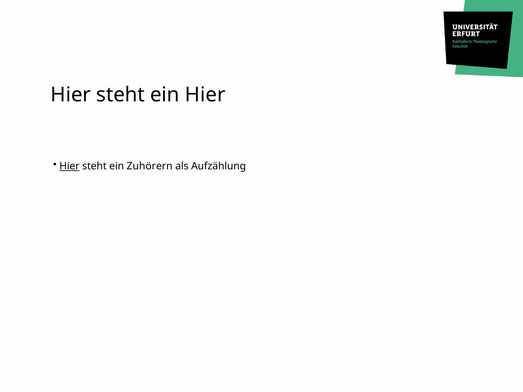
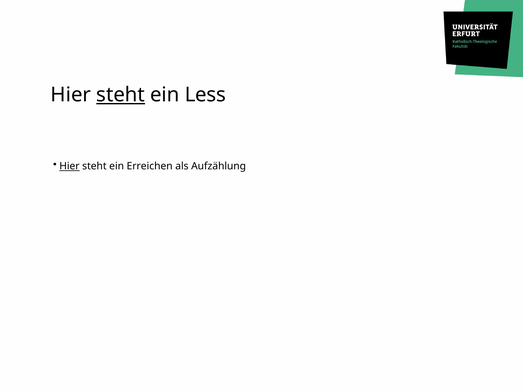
steht underline: none -> present (121, 95)
ein Hier: Hier -> Less (205, 95)
Zuhörern: Zuhörern -> Erreichen (150, 166)
